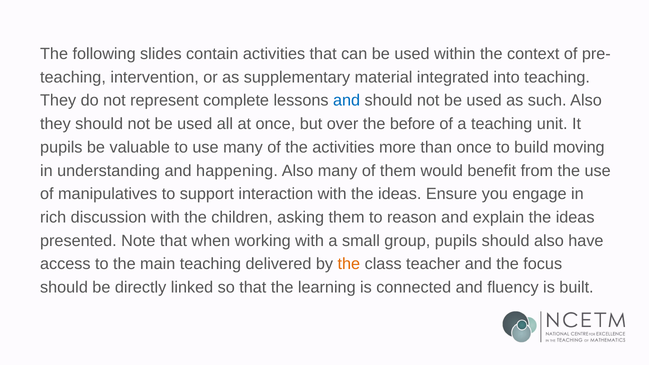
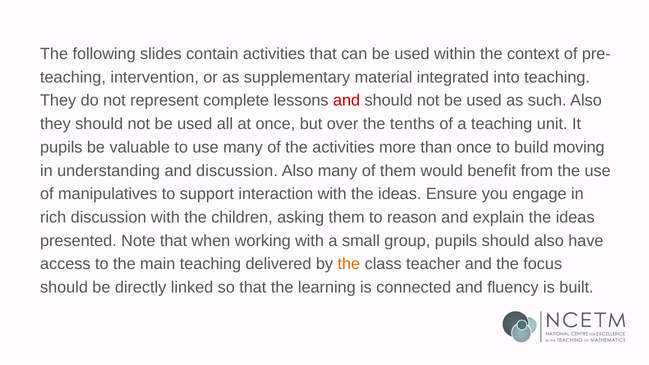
and colour: blue -> red (347, 101)
before: before -> tenths (412, 124)
and happening: happening -> discussion (237, 171)
